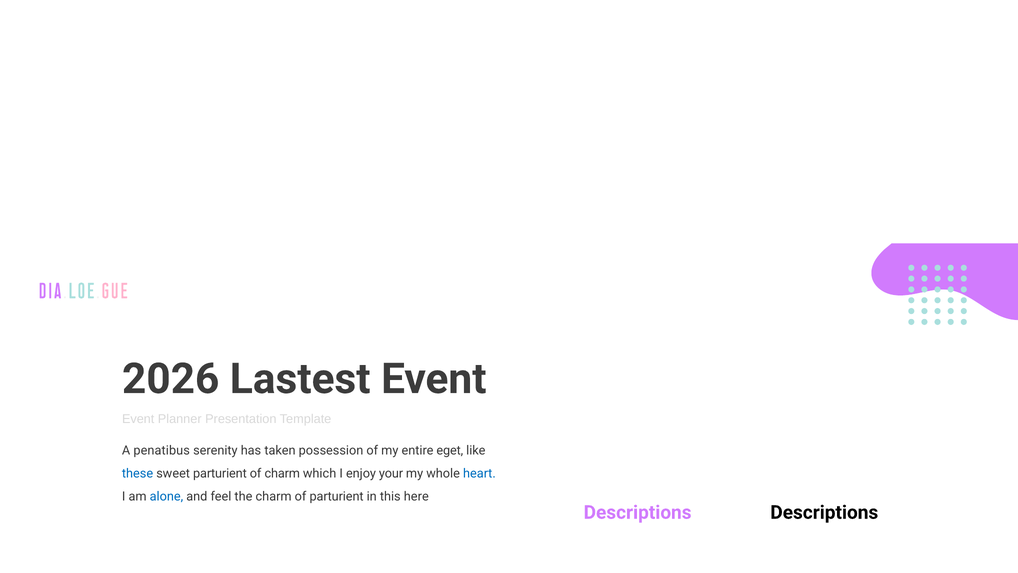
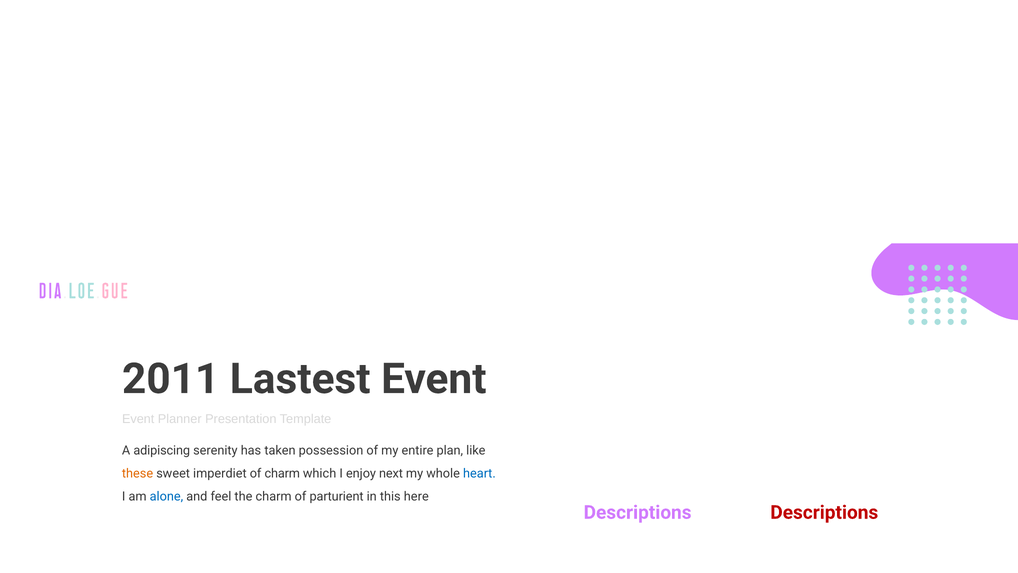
2026: 2026 -> 2011 (171, 379)
penatibus: penatibus -> adipiscing (162, 450)
eget: eget -> plan (450, 450)
these colour: blue -> orange (138, 473)
sweet parturient: parturient -> imperdiet (220, 473)
your: your -> next (391, 473)
Descriptions colour: black -> red (824, 512)
